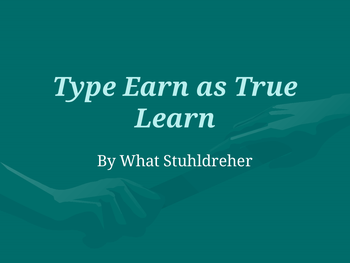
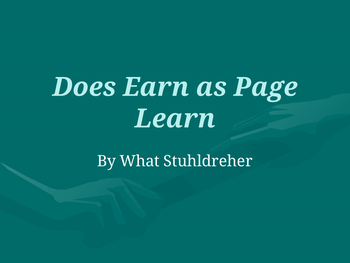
Type: Type -> Does (84, 87)
True: True -> Page (266, 87)
